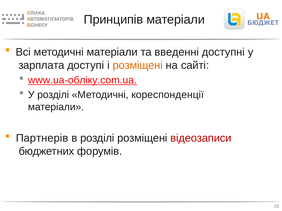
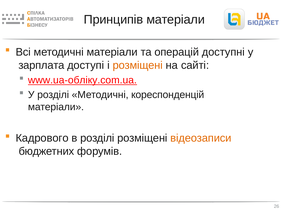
введенні: введенні -> операцій (177, 52)
кореспонденції: кореспонденції -> кореспонденцій (168, 95)
Партнерів: Партнерів -> Кадрового (42, 139)
відеозаписи colour: red -> orange (201, 139)
